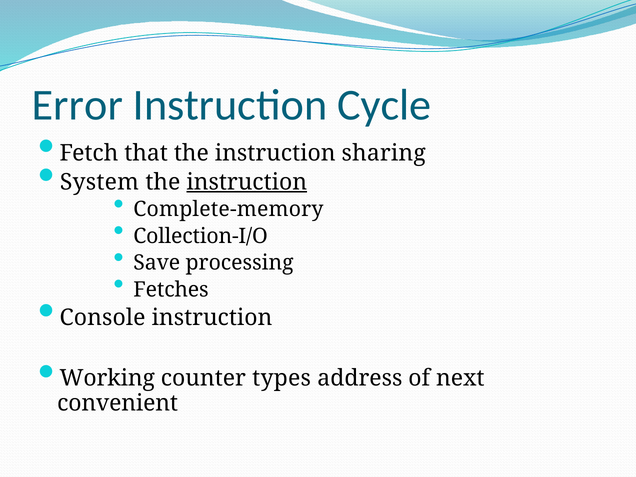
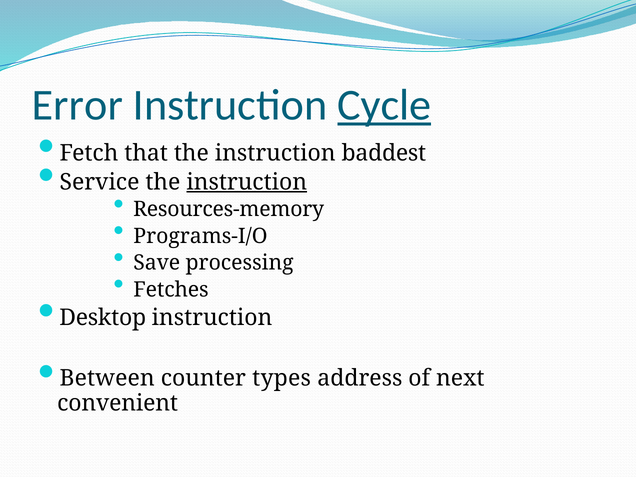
Cycle underline: none -> present (384, 105)
sharing: sharing -> baddest (384, 153)
System: System -> Service (100, 182)
Complete-memory: Complete-memory -> Resources-memory (229, 209)
Collection-I/O: Collection-I/O -> Programs-I/O (200, 236)
Console: Console -> Desktop (103, 318)
Working: Working -> Between (107, 378)
